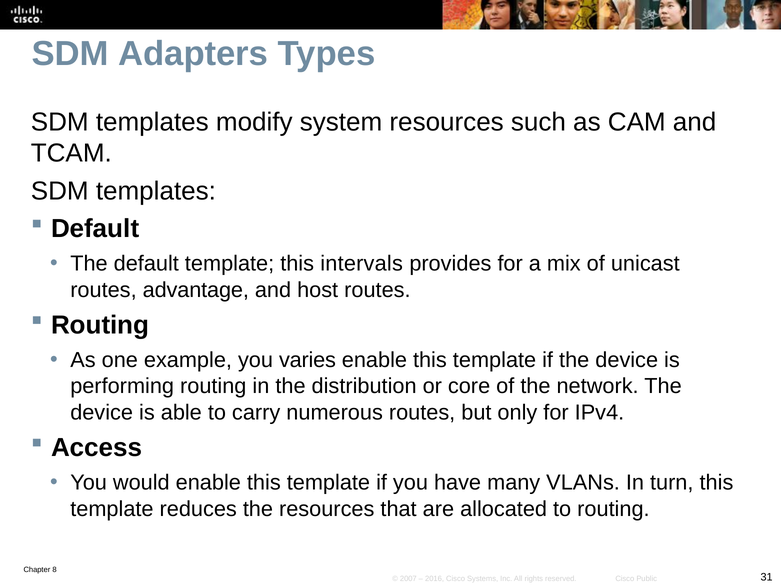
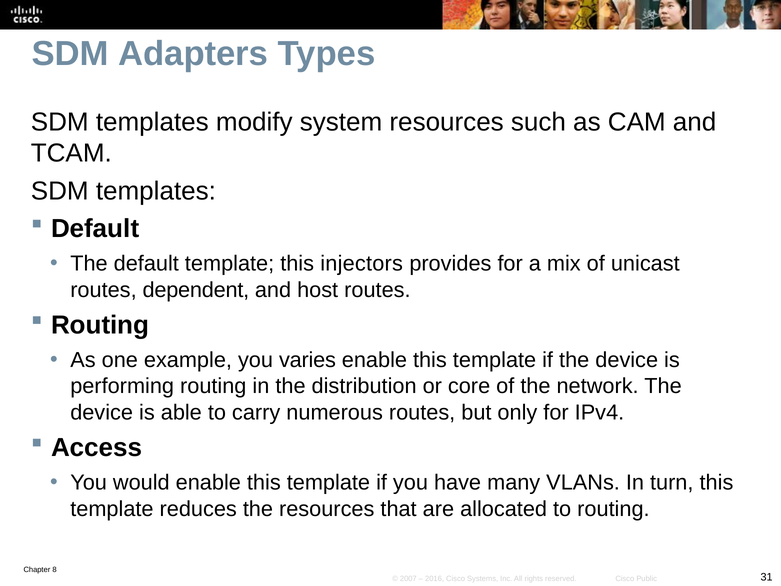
intervals: intervals -> injectors (362, 264)
advantage: advantage -> dependent (196, 290)
